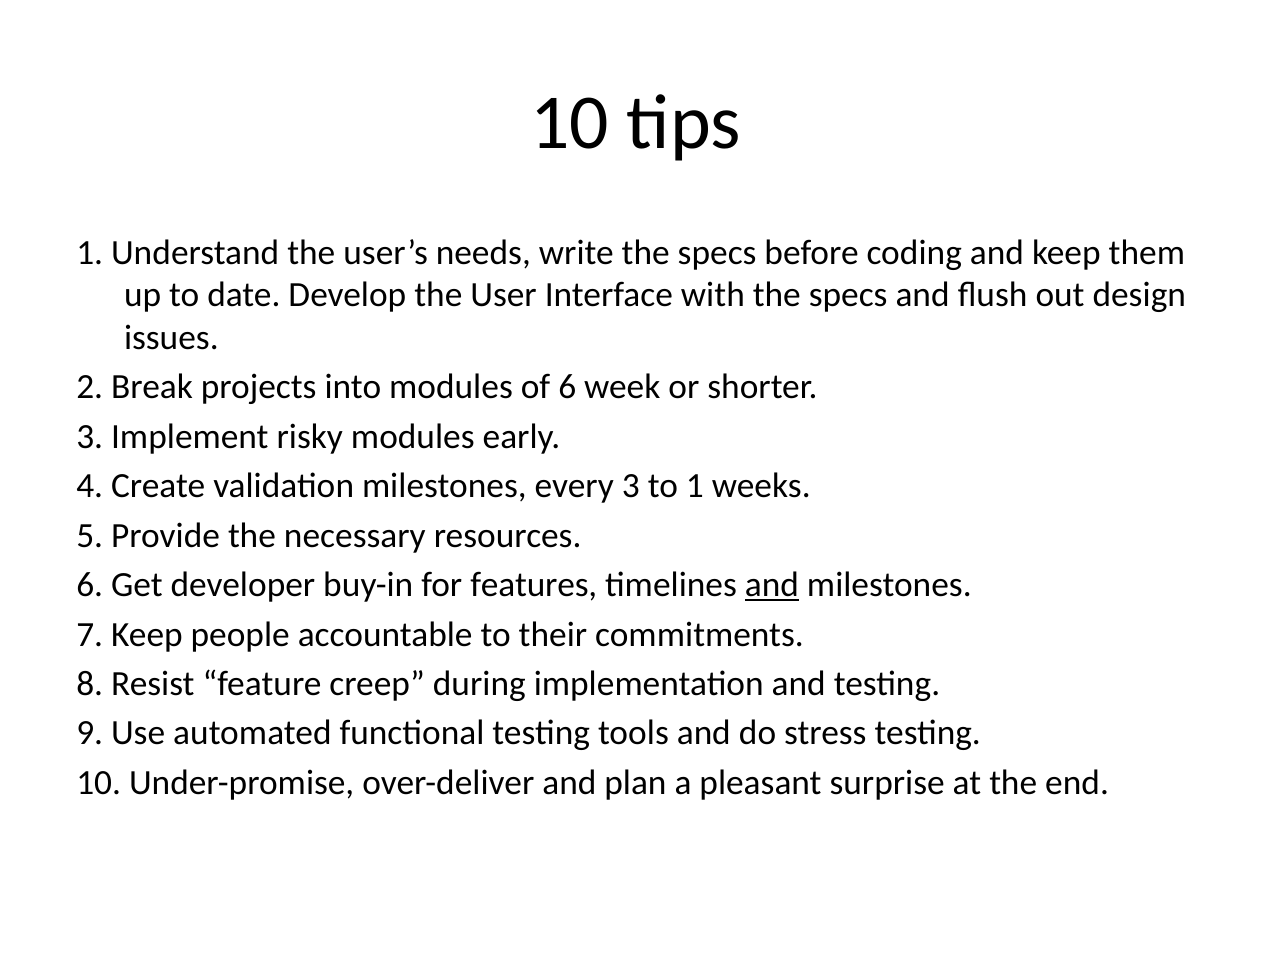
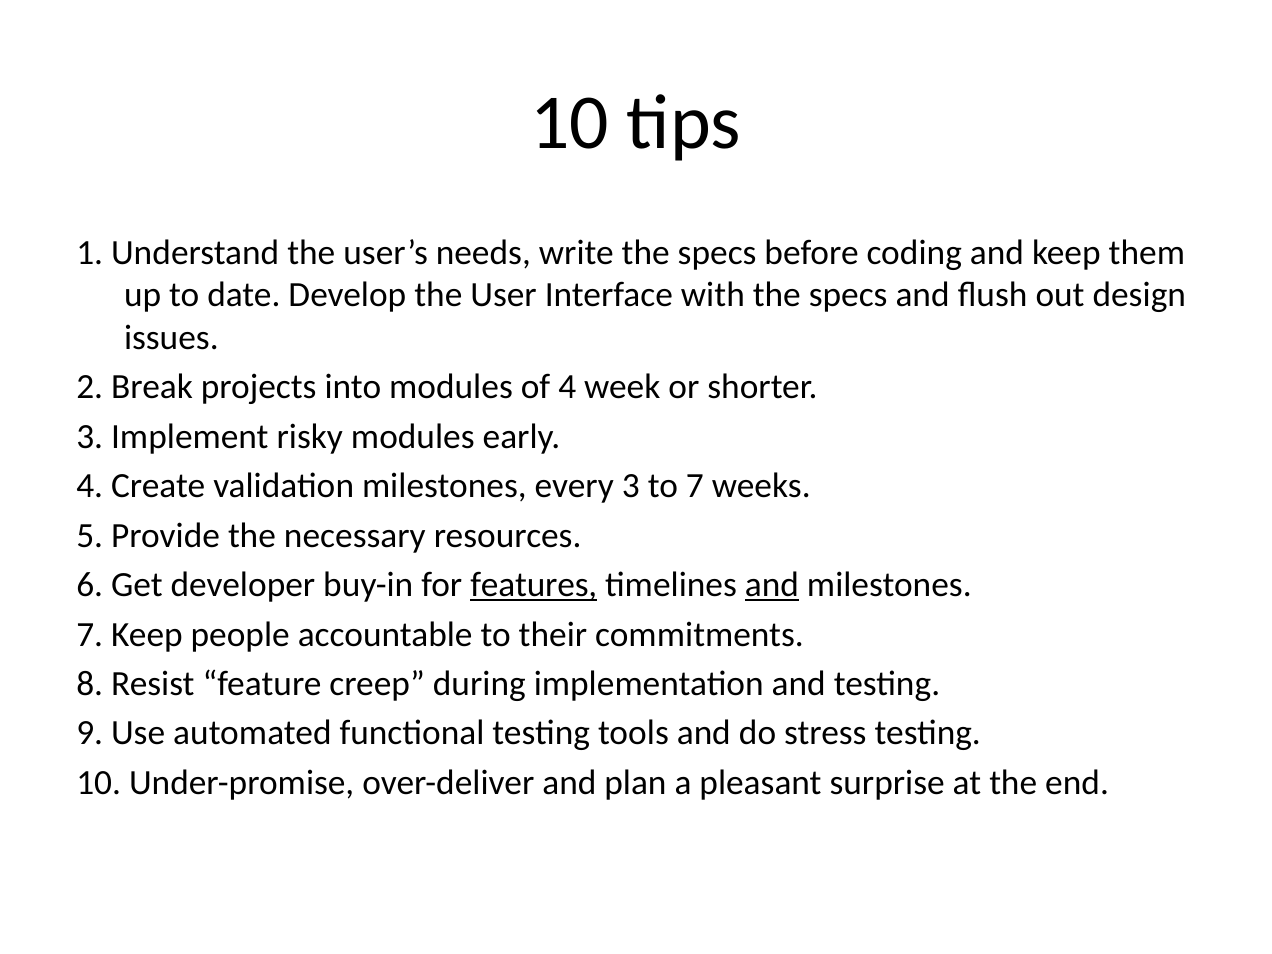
of 6: 6 -> 4 (567, 387)
to 1: 1 -> 7 (695, 486)
features underline: none -> present (534, 585)
